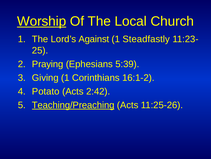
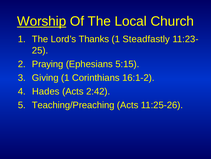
Against: Against -> Thanks (94, 39)
5:39: 5:39 -> 5:15 (127, 64)
Potato: Potato -> Hades (46, 91)
Teaching/Preaching underline: present -> none (73, 105)
